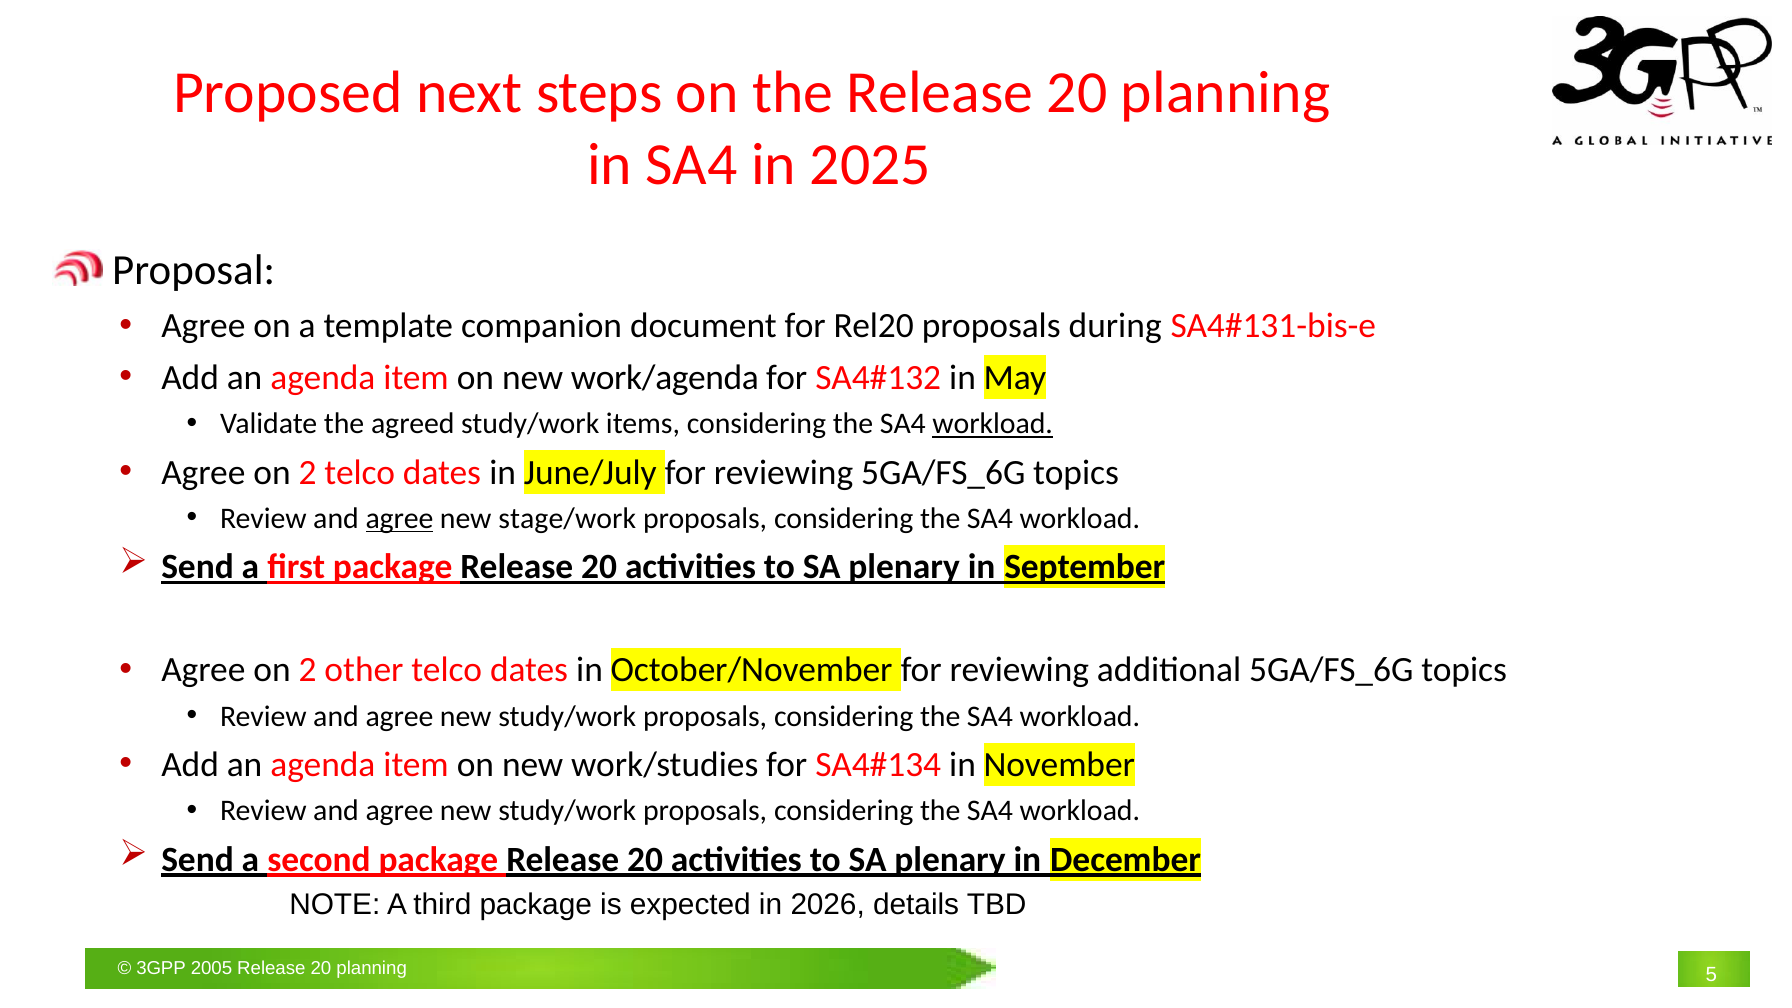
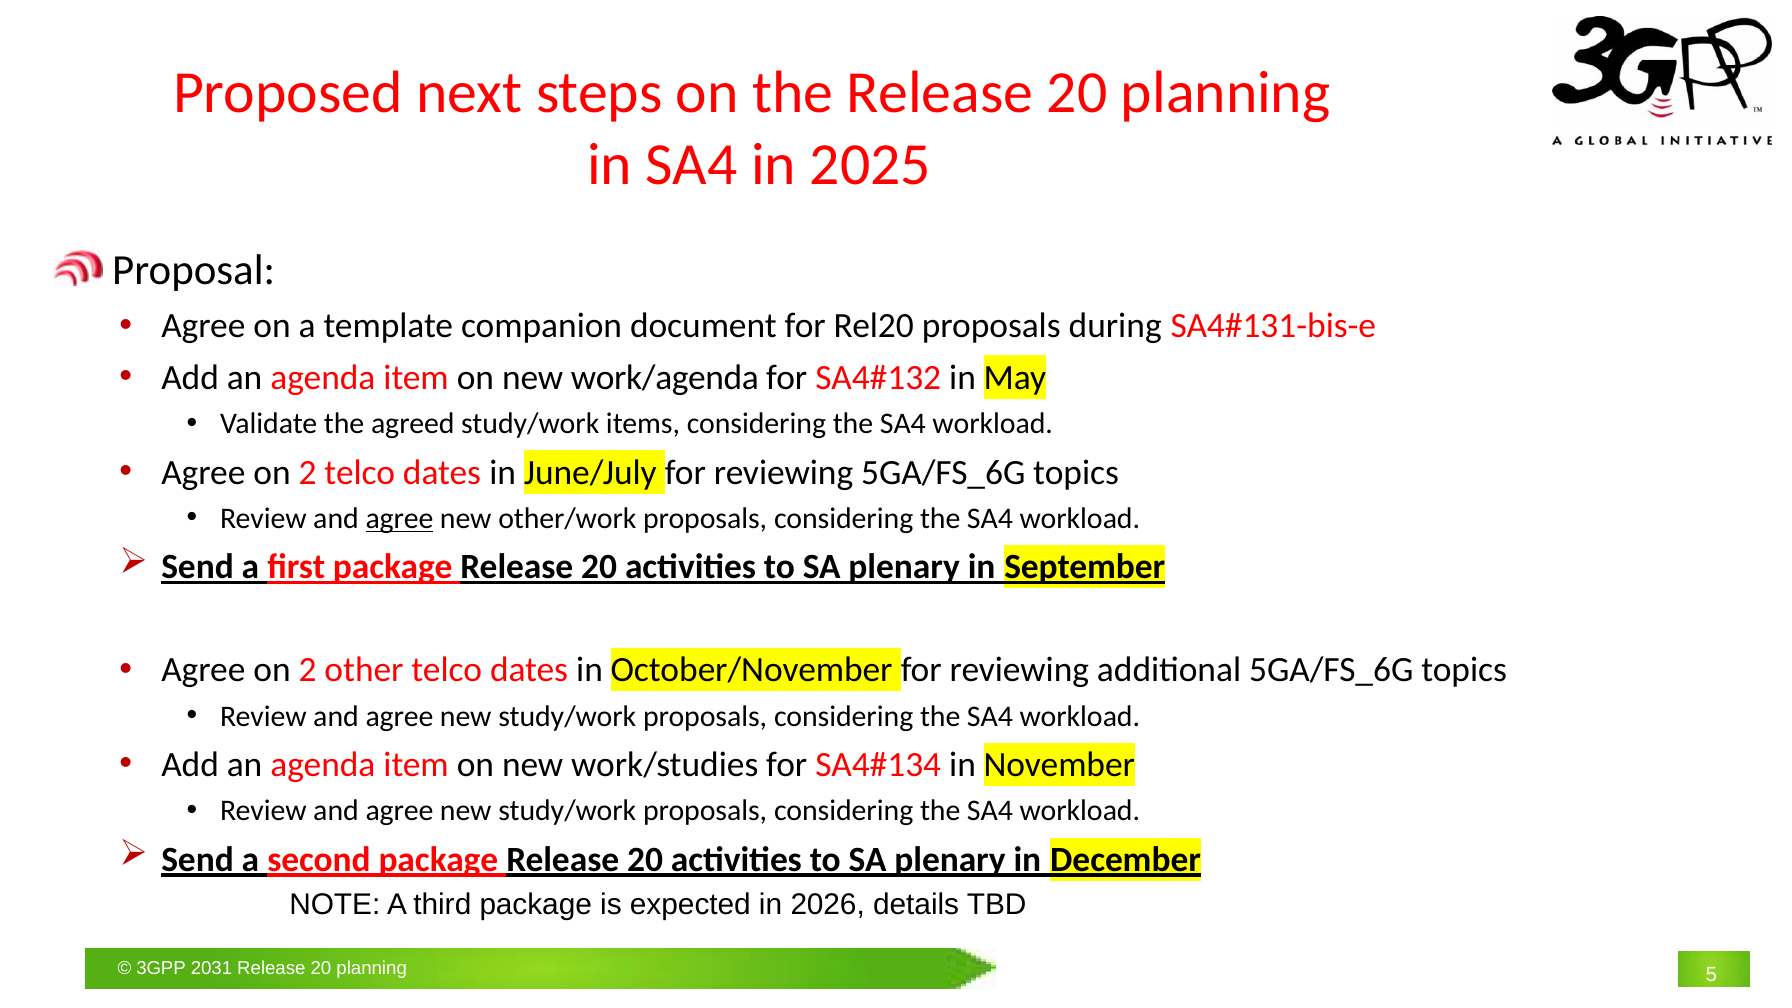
workload underline: present -> none (993, 424)
stage/work: stage/work -> other/work (567, 519)
2005: 2005 -> 2031 (211, 968)
